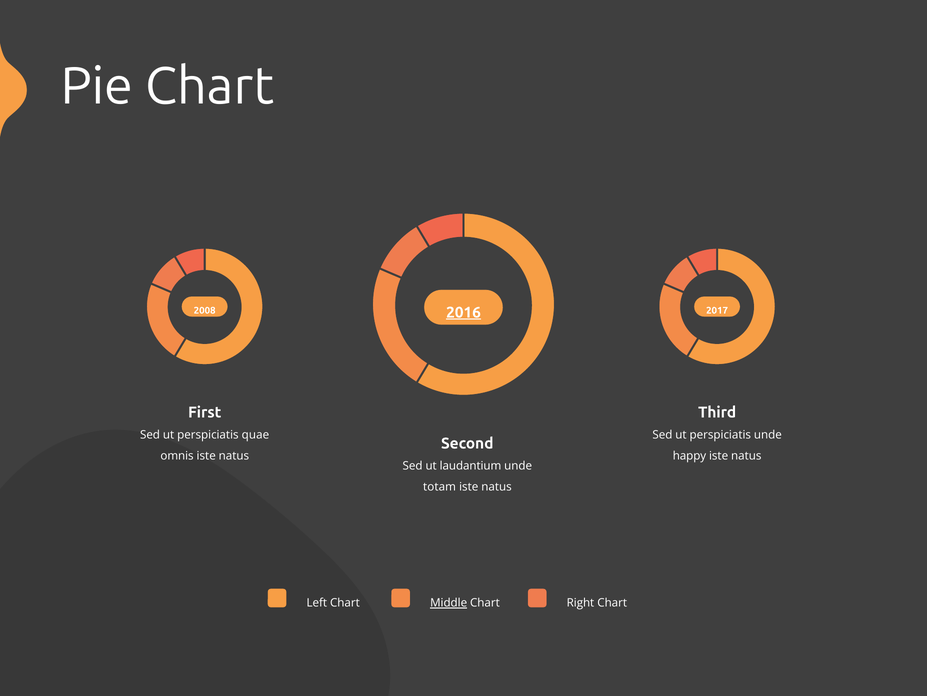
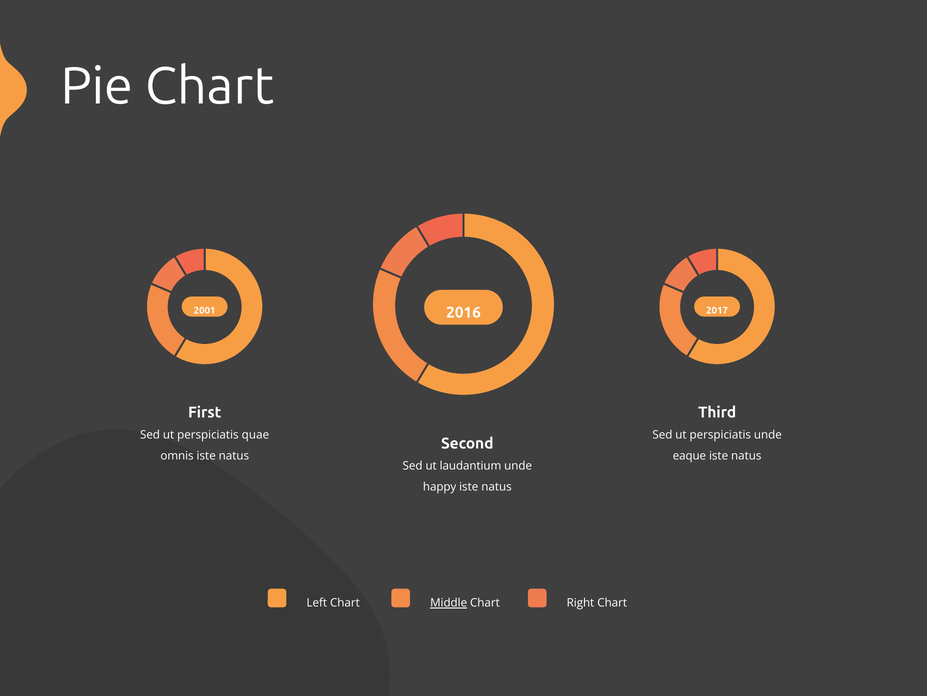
2016 underline: present -> none (463, 312)
2008: 2008 -> 2001 (205, 310)
happy: happy -> eaque (689, 455)
totam: totam -> happy (440, 486)
